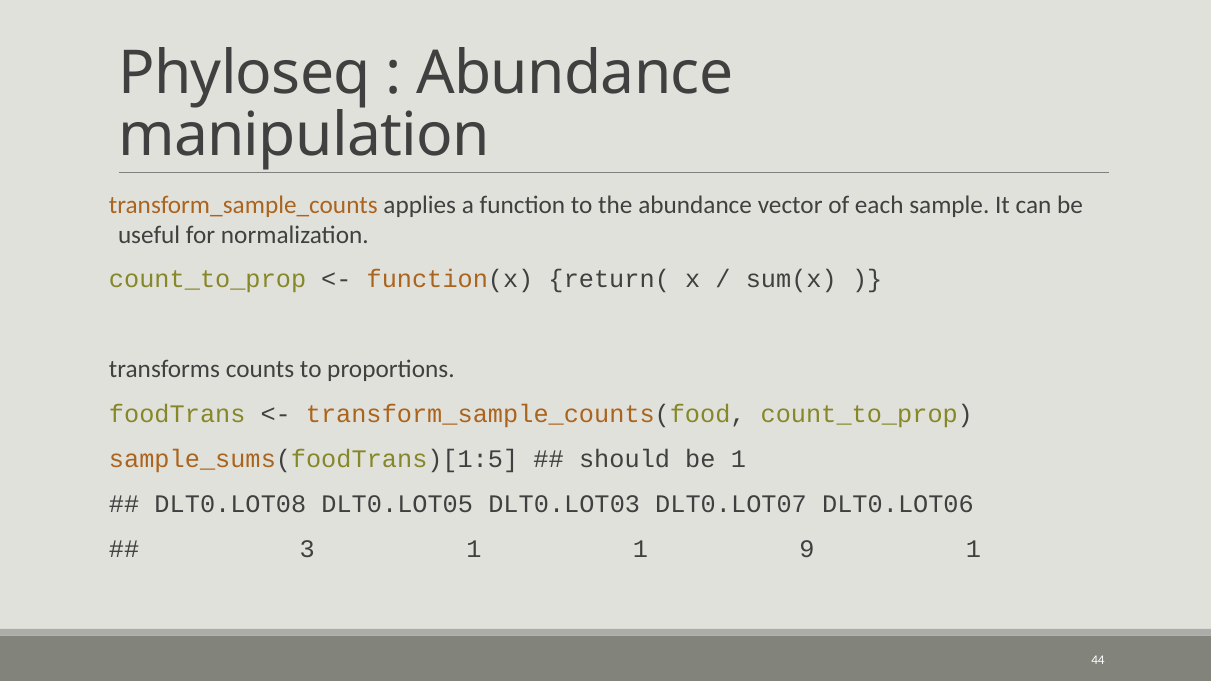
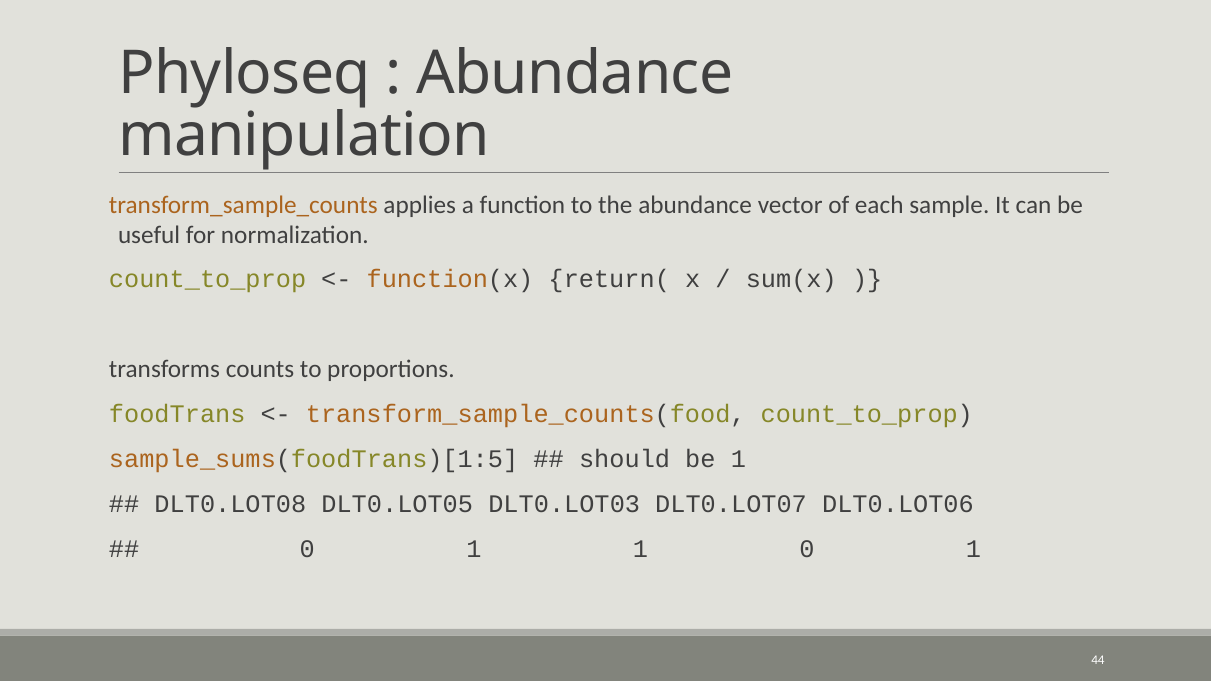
3: 3 -> 0 (307, 549)
1 9: 9 -> 0 (807, 549)
